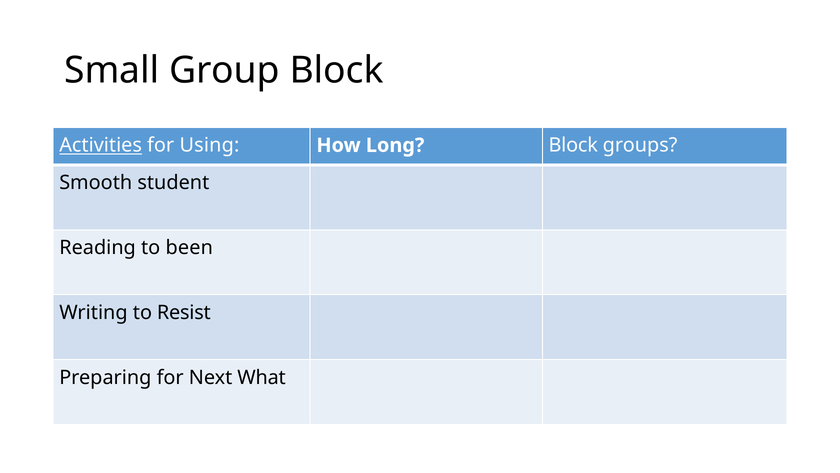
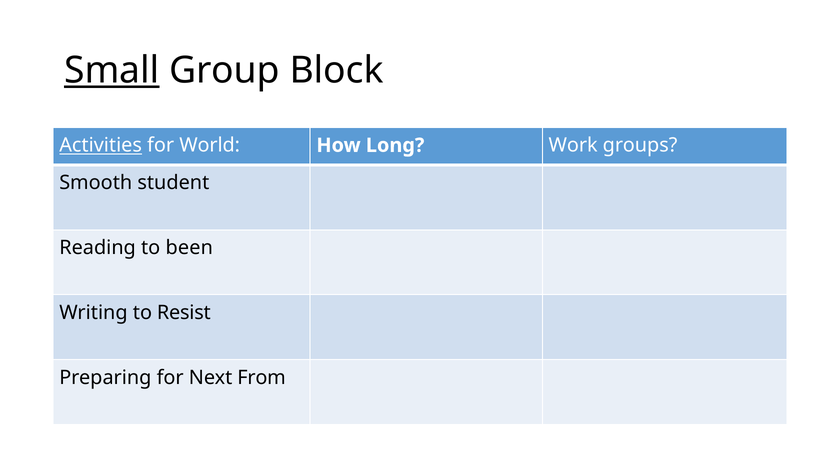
Small underline: none -> present (112, 71)
Using: Using -> World (210, 145)
Long Block: Block -> Work (573, 145)
What: What -> From (262, 377)
